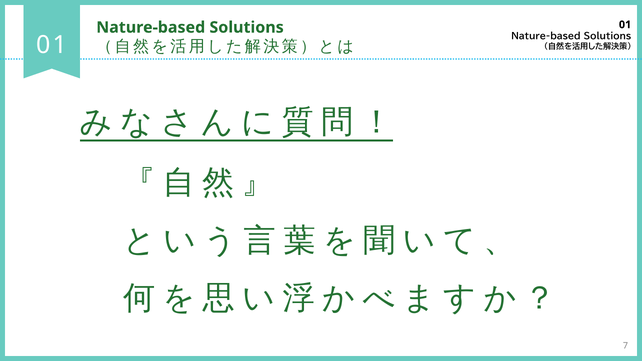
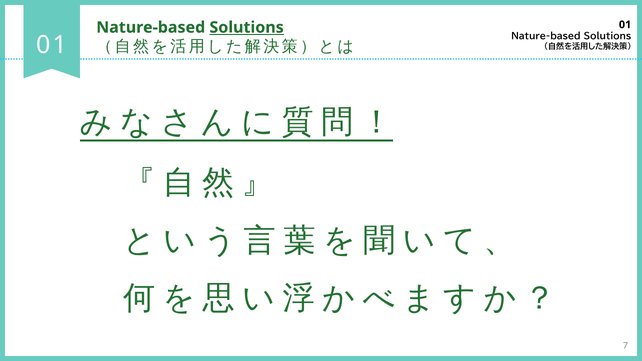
Solutions underline: none -> present (247, 27)
